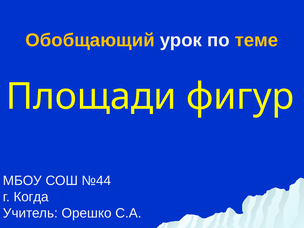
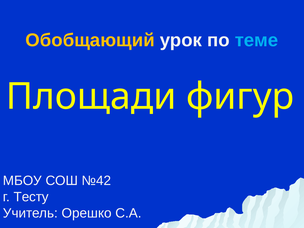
теме colour: yellow -> light blue (256, 40)
№44: №44 -> №42 (96, 181)
Когда: Когда -> Тесту (31, 197)
